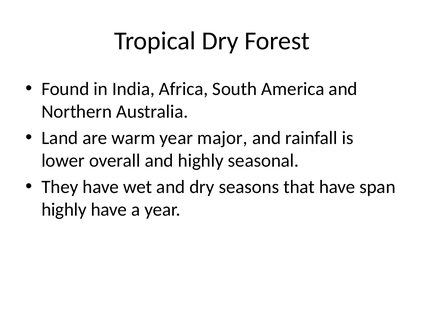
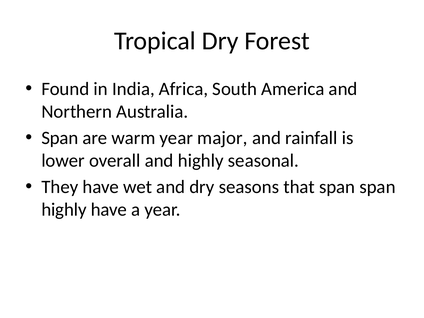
Land: Land -> Span (60, 138)
that have: have -> span (337, 187)
